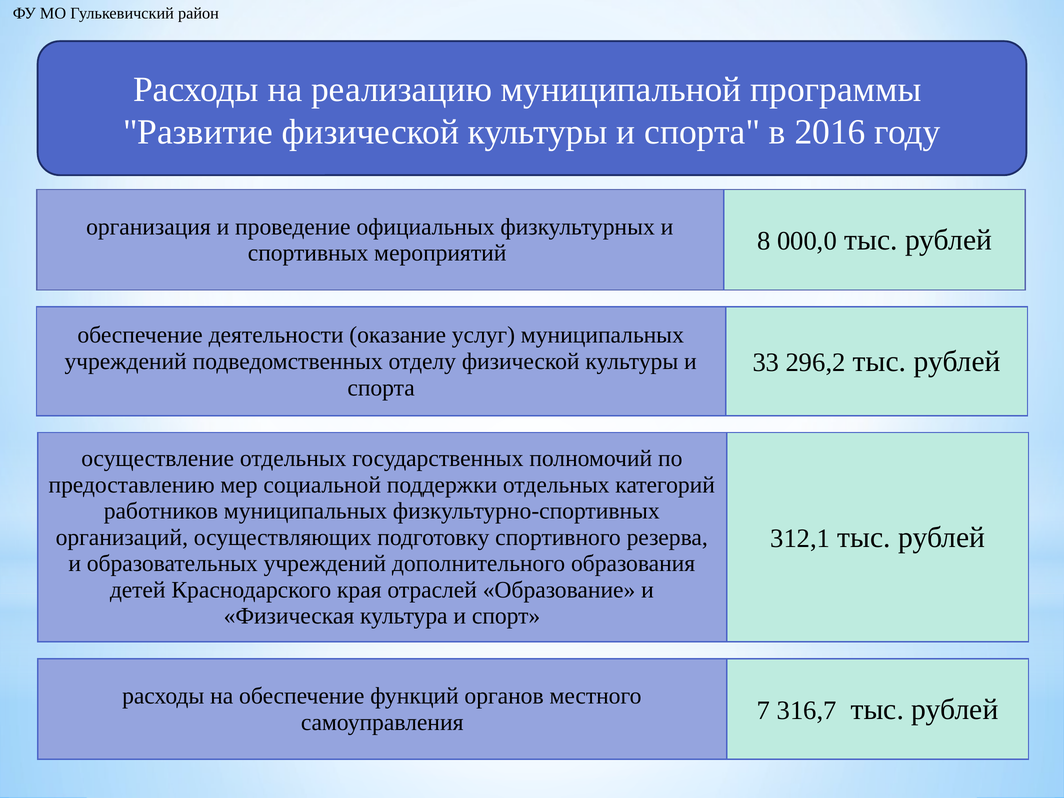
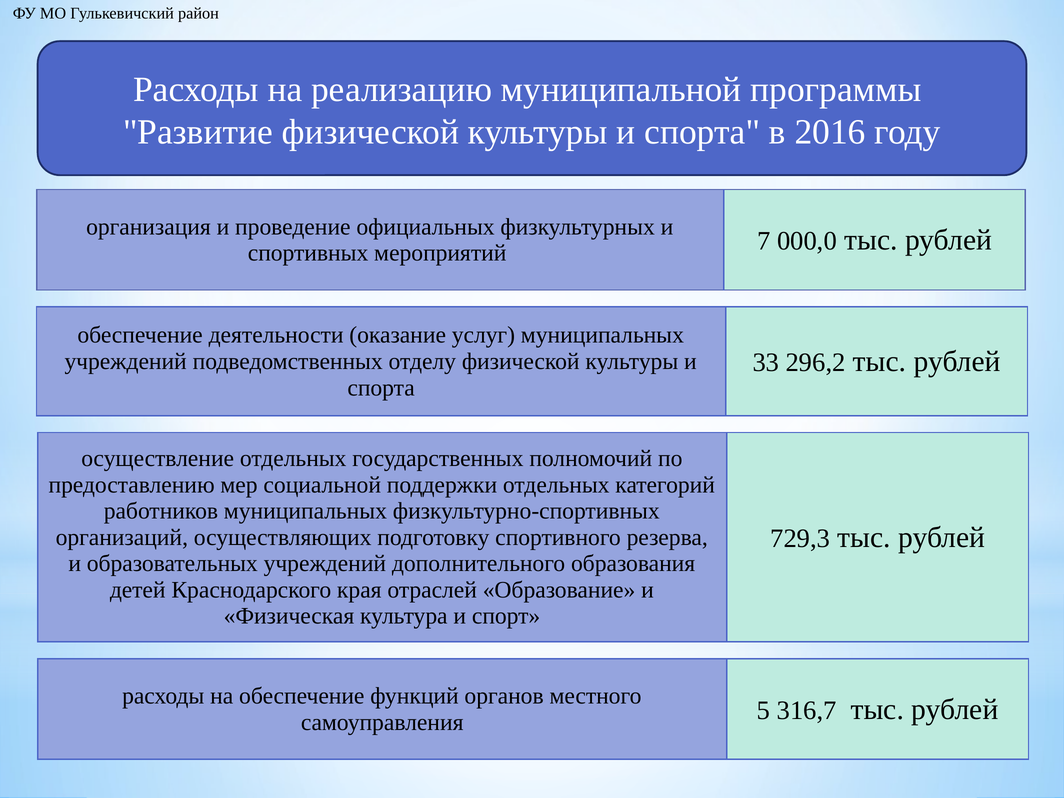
8: 8 -> 7 (764, 241)
312,1: 312,1 -> 729,3 (800, 538)
7: 7 -> 5 (764, 710)
